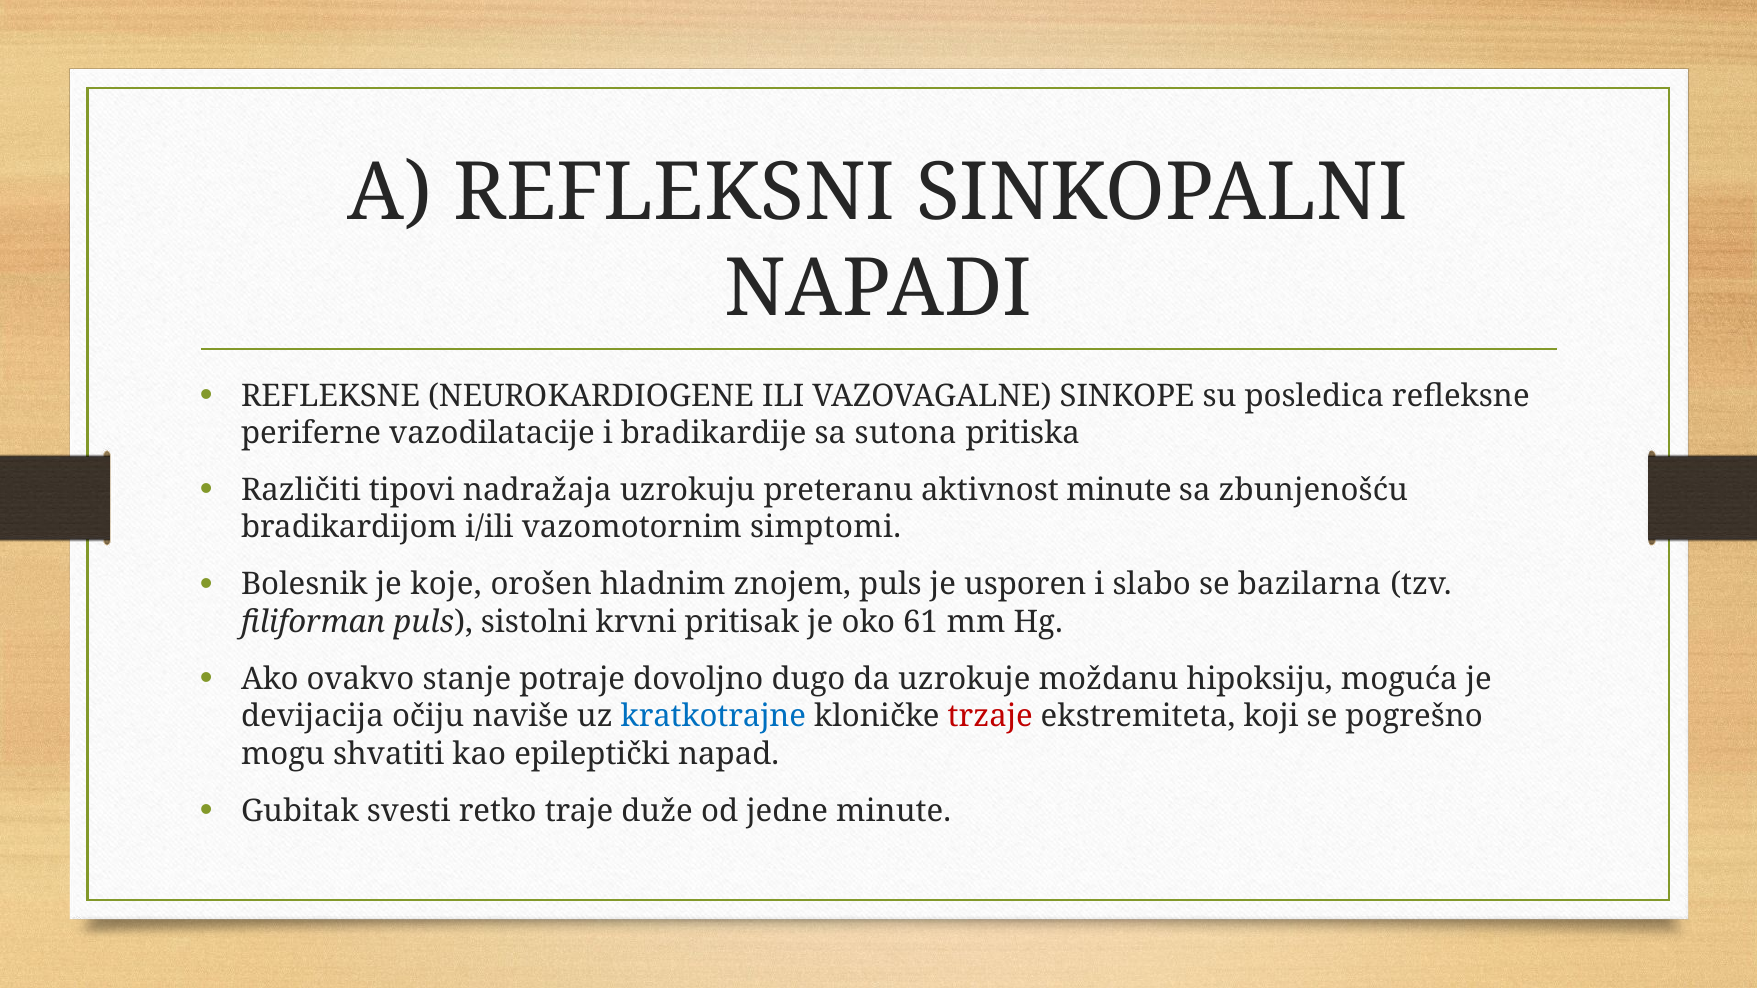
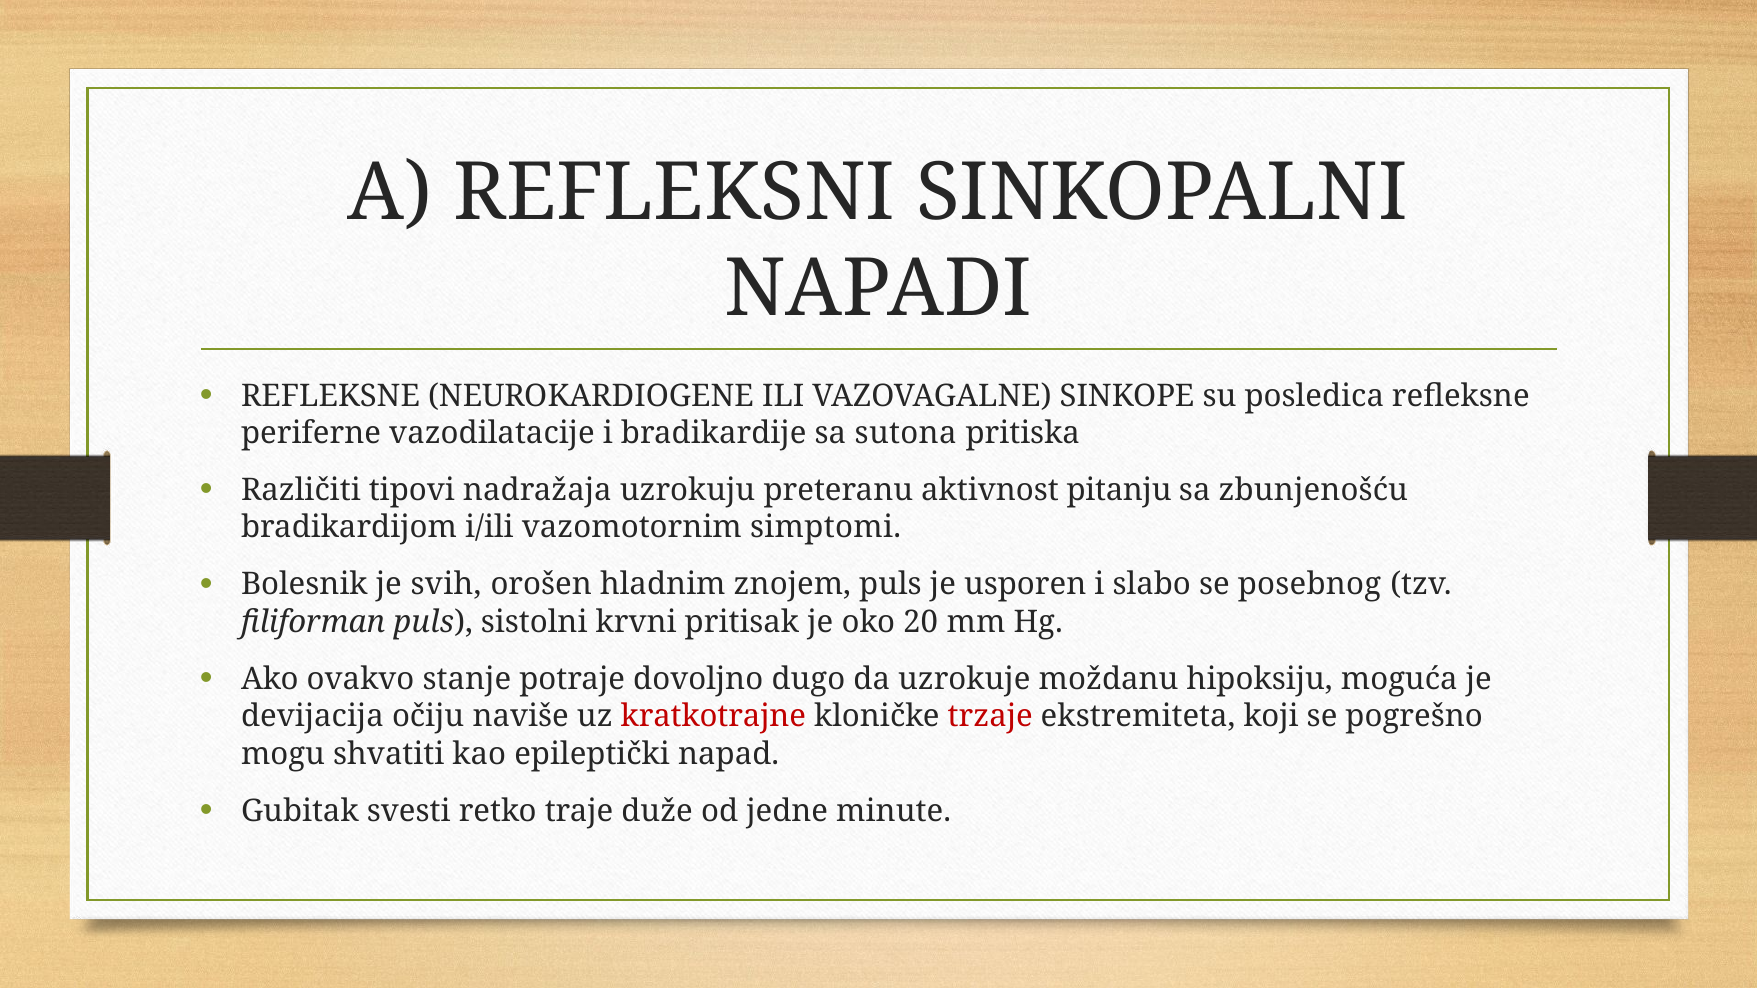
aktivnost minute: minute -> pitanju (1119, 490)
koje: koje -> svih (446, 585)
bazilarna: bazilarna -> posebnog (1310, 585)
61: 61 -> 20 (921, 622)
kratkotrajne colour: blue -> red (713, 717)
